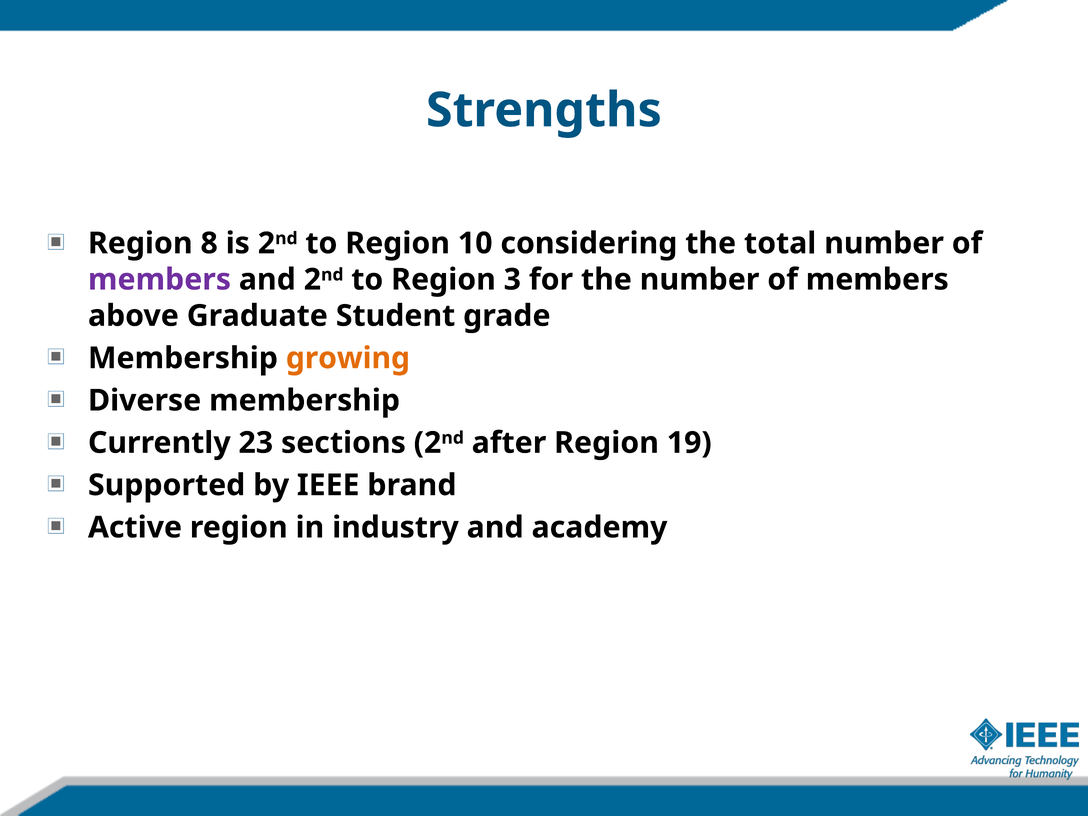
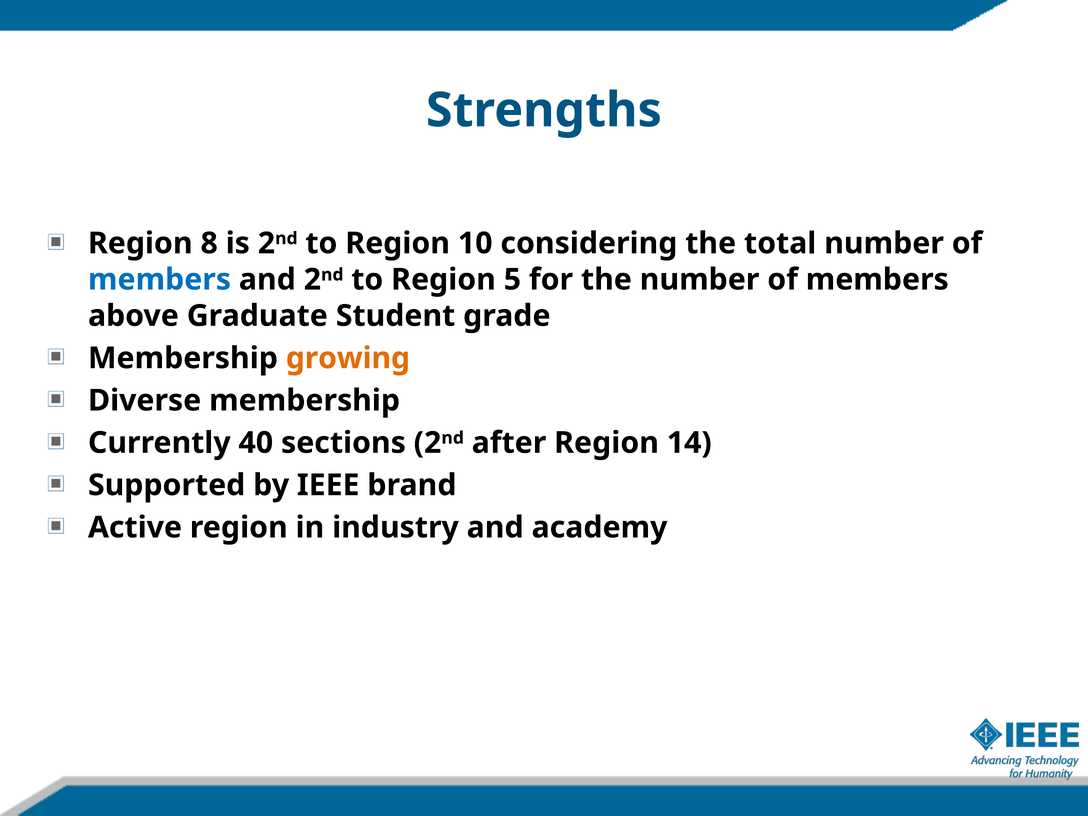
members colour: purple -> blue (159, 280)
3: 3 -> 5 (512, 280)
23: 23 -> 40 (256, 443)
19: 19 -> 14 (689, 443)
